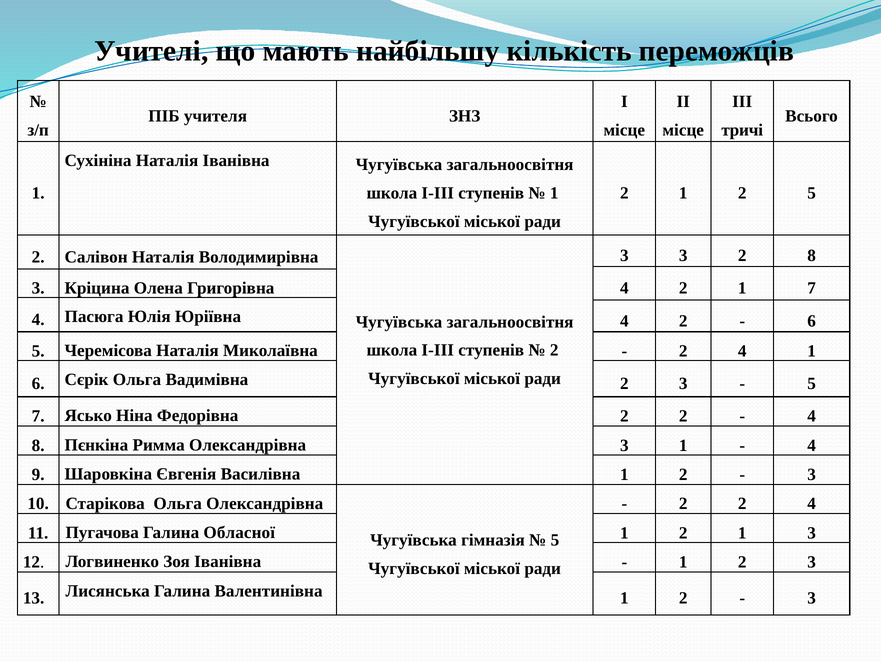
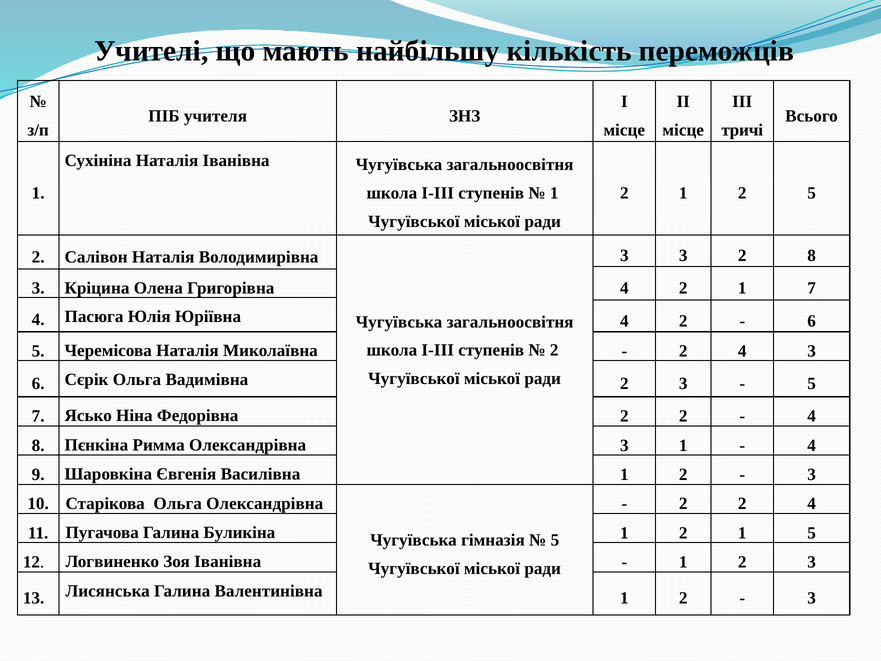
4 1: 1 -> 3 (812, 351)
Обласної: Обласної -> Буликіна (239, 532)
1 3: 3 -> 5 (812, 533)
